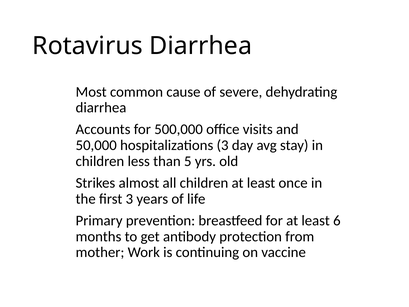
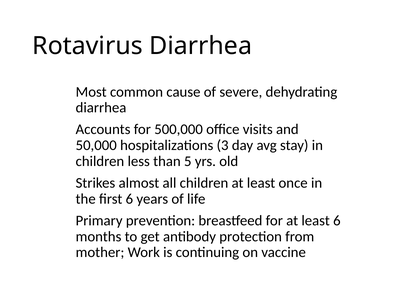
first 3: 3 -> 6 (129, 199)
